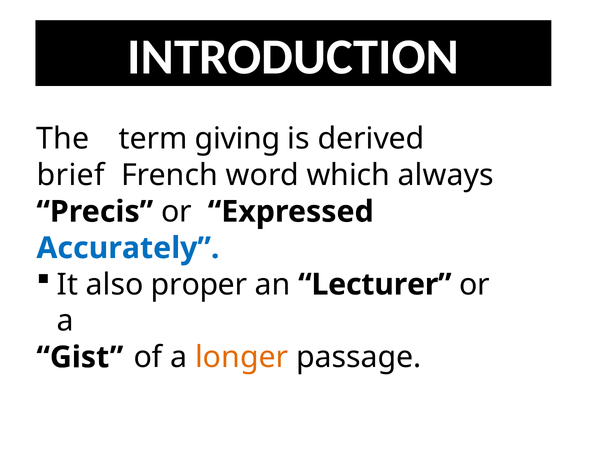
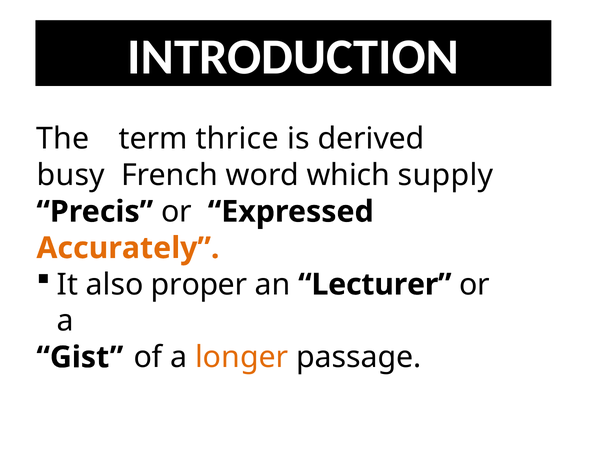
giving: giving -> thrice (237, 139)
brief: brief -> busy (71, 175)
always: always -> supply (446, 175)
Accurately colour: blue -> orange (128, 248)
